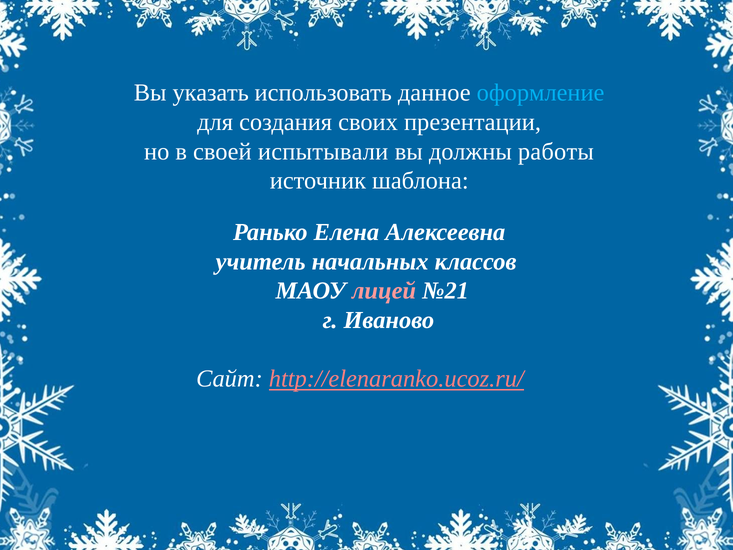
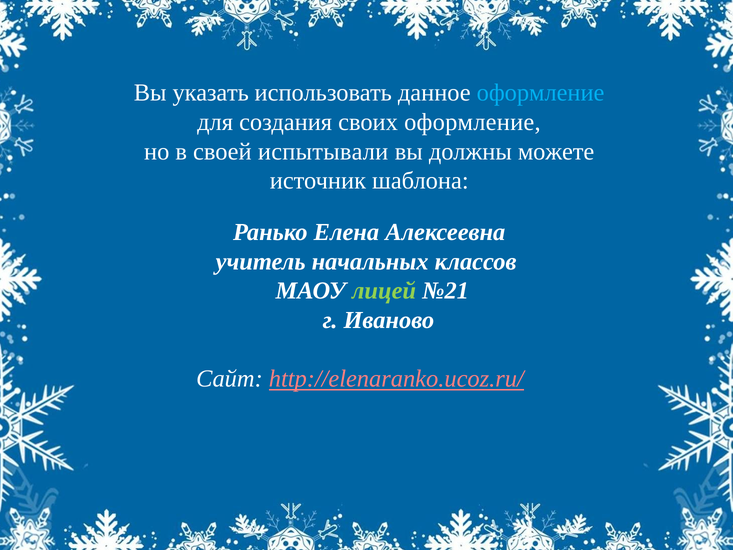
своих презентации: презентации -> оформление (472, 122)
работы: работы -> можете (556, 151)
лицей colour: pink -> light green (384, 291)
